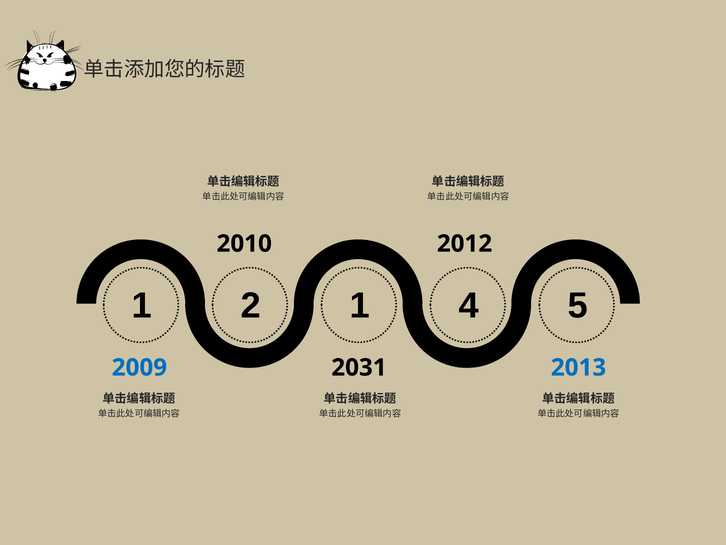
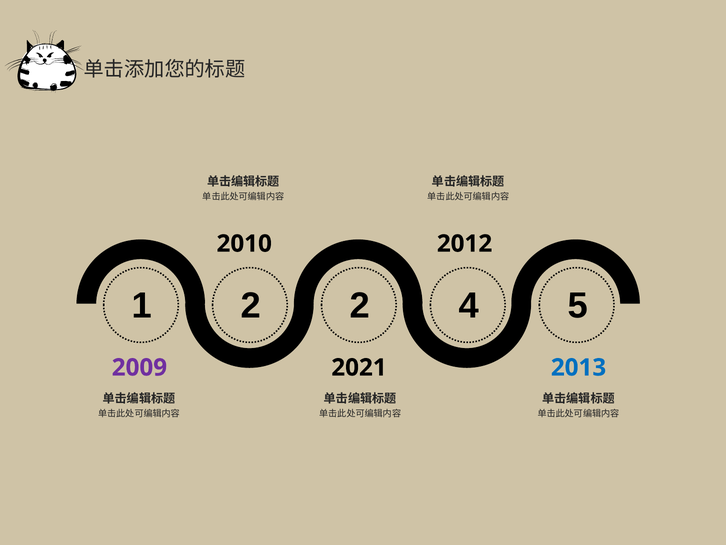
2 1: 1 -> 2 (360, 305)
2009 colour: blue -> purple (139, 367)
2031: 2031 -> 2021 (359, 367)
